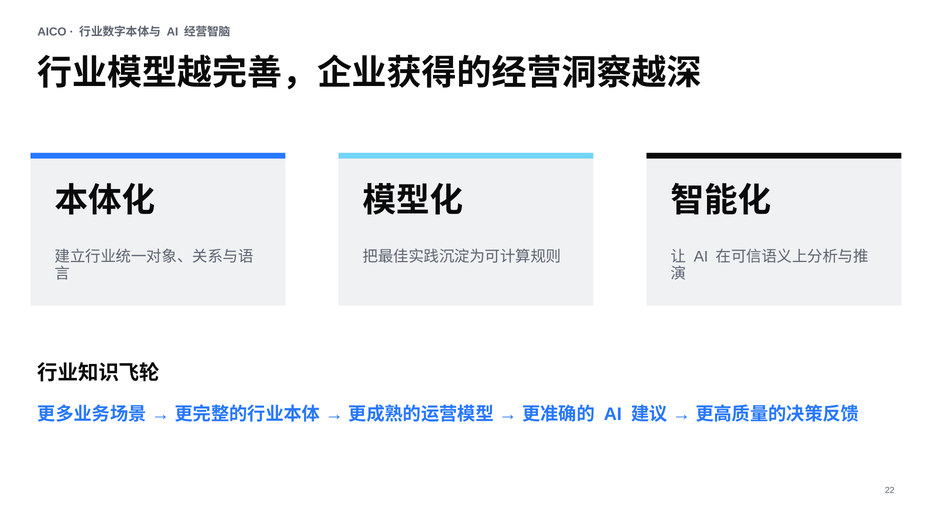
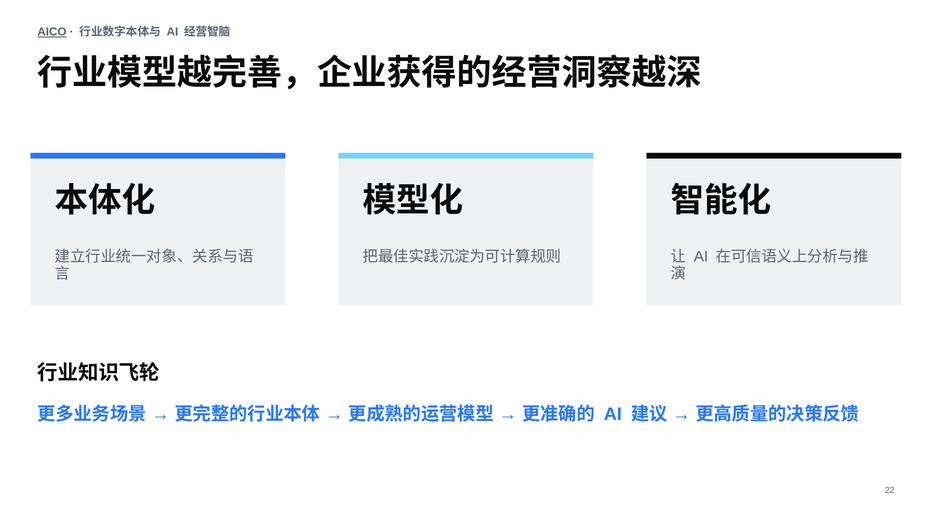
AICO underline: none -> present (52, 32)
